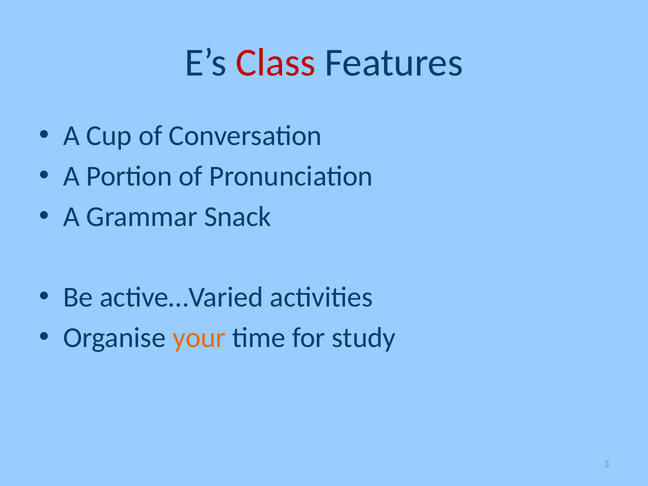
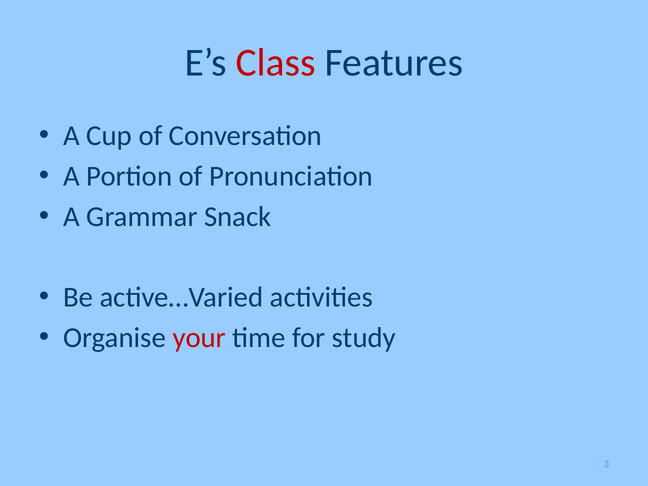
your colour: orange -> red (199, 338)
